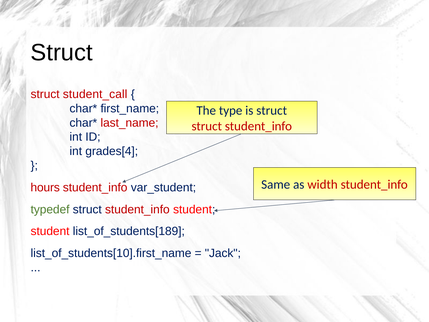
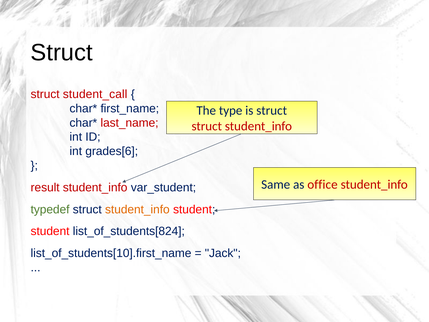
grades[4: grades[4 -> grades[6 (112, 151)
width: width -> office (322, 185)
hours: hours -> result (45, 187)
student_info colour: red -> orange (137, 209)
list_of_students[189: list_of_students[189 -> list_of_students[824 (129, 231)
